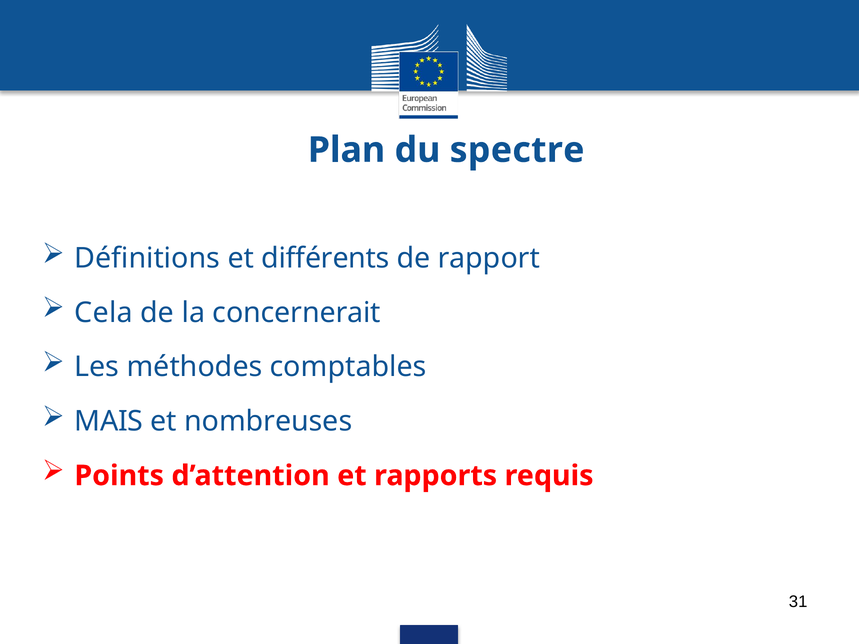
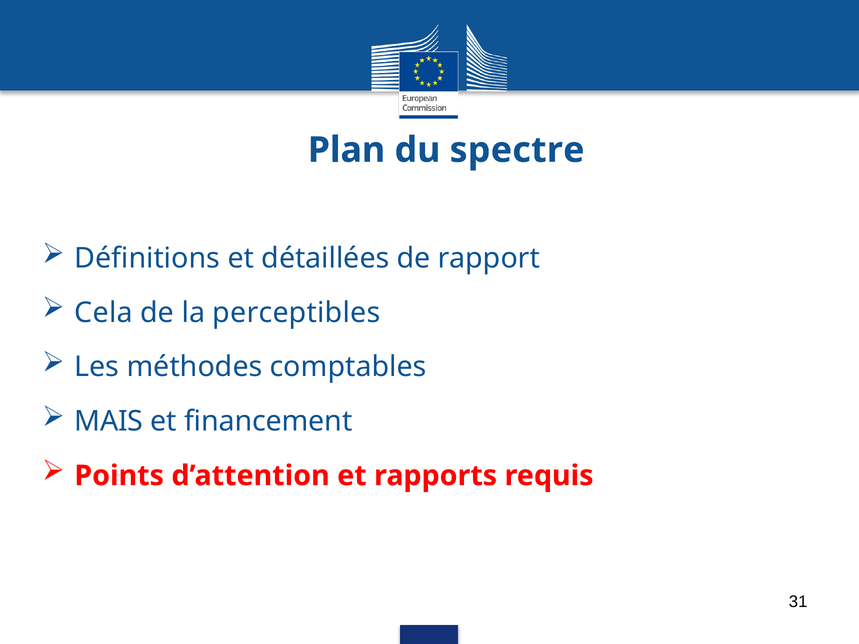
différents: différents -> détaillées (325, 258)
concernerait: concernerait -> perceptibles (296, 313)
nombreuses: nombreuses -> financement (268, 422)
